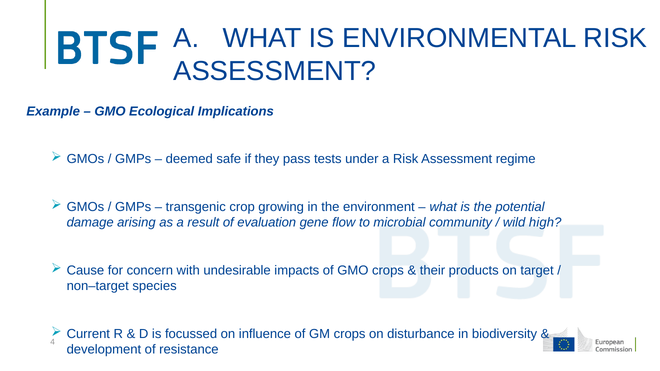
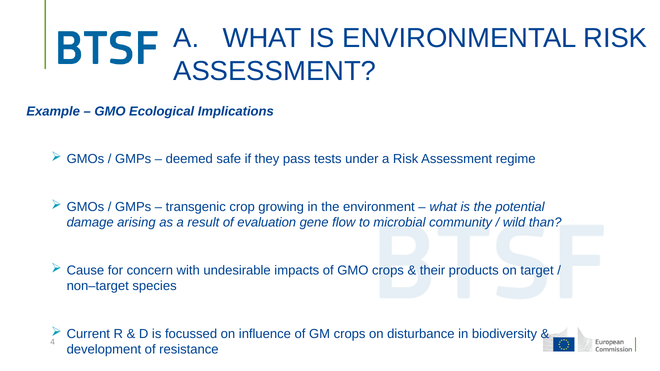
high: high -> than (545, 223)
